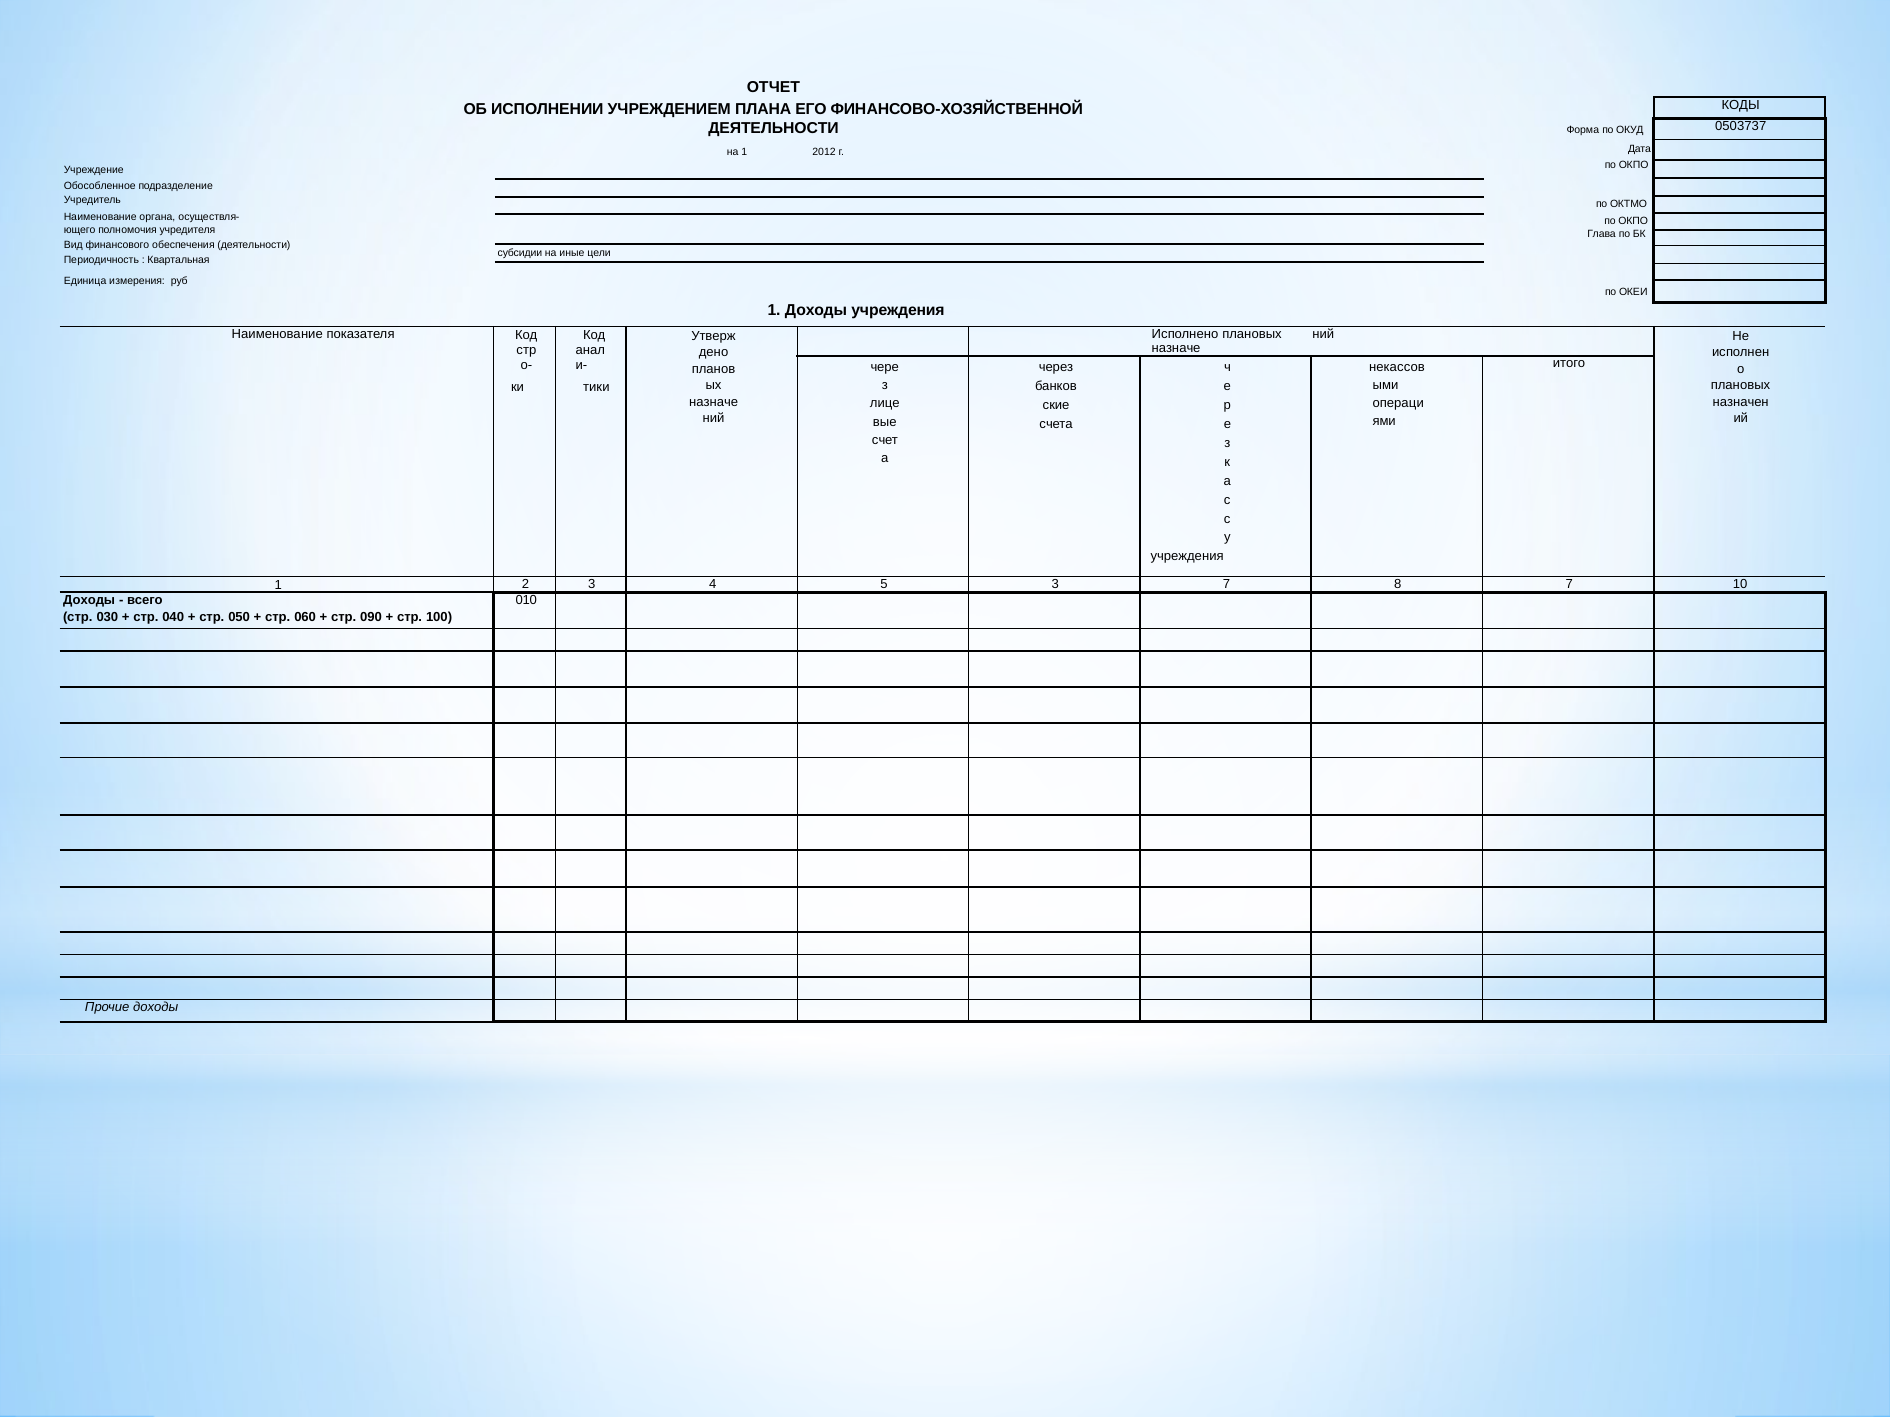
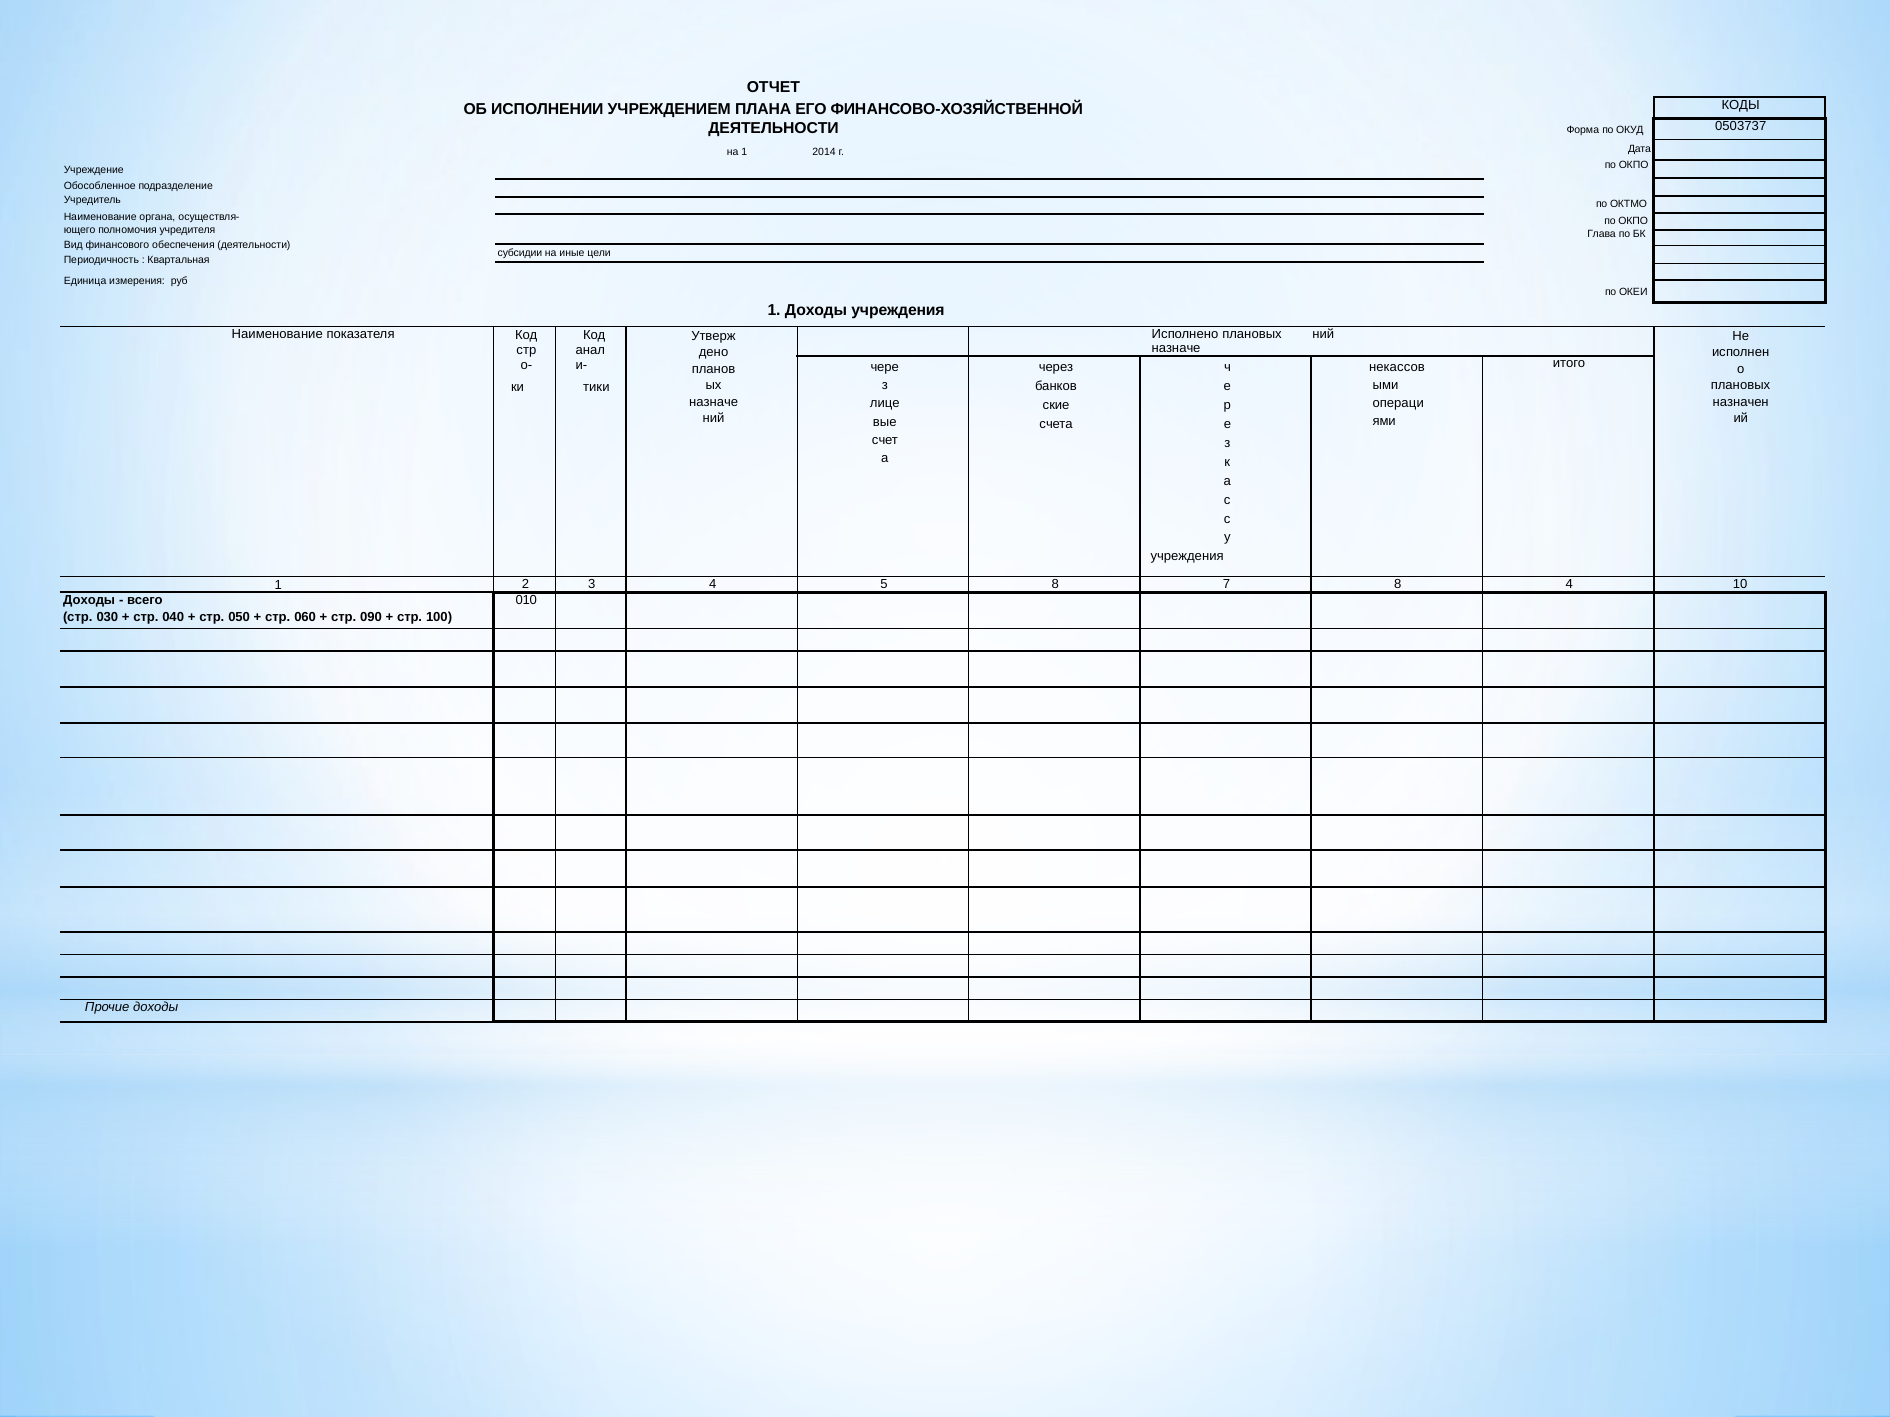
2012: 2012 -> 2014 (824, 152)
5 3: 3 -> 8 (1055, 584)
8 7: 7 -> 4 (1569, 584)
